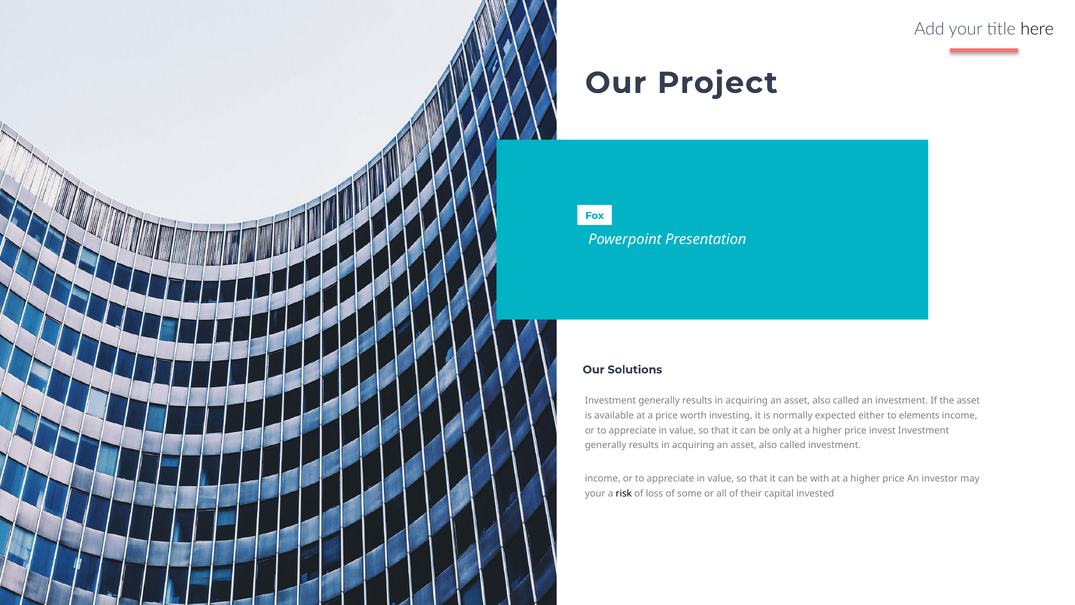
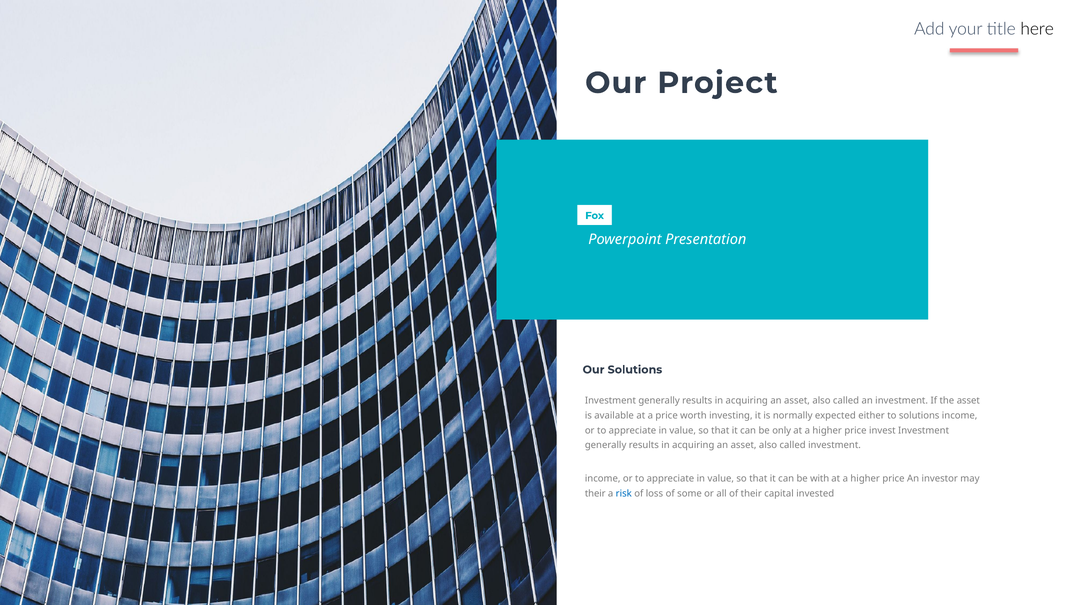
to elements: elements -> solutions (919, 415)
your: your -> their (595, 493)
risk colour: black -> blue (624, 493)
